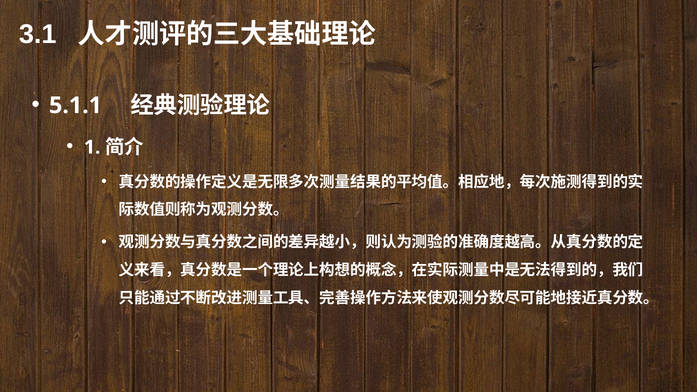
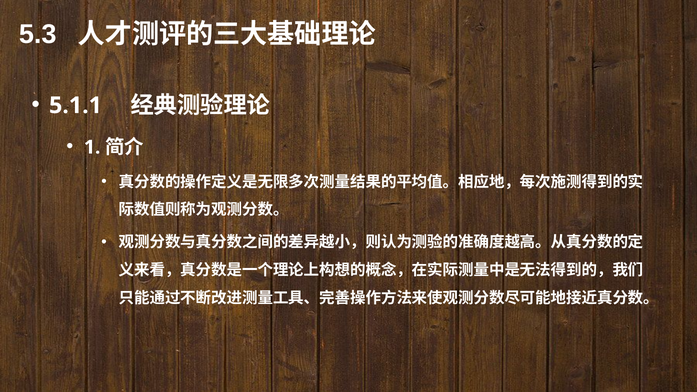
3.1: 3.1 -> 5.3 (38, 34)
